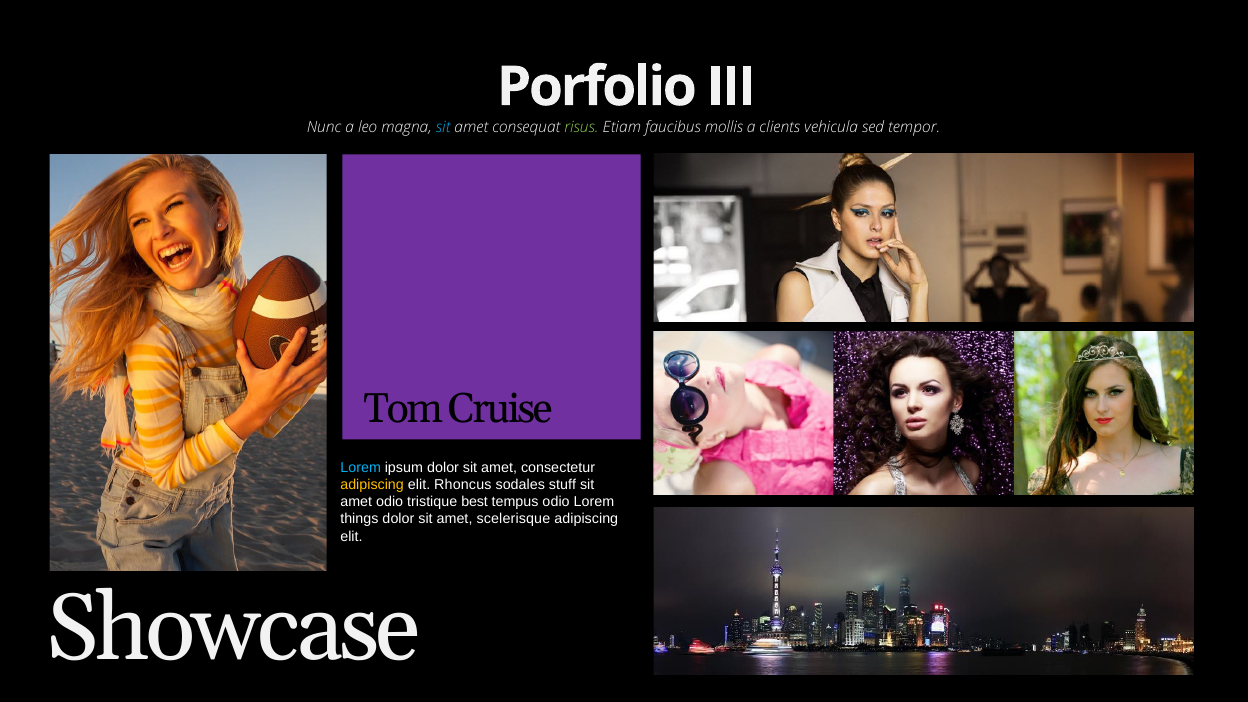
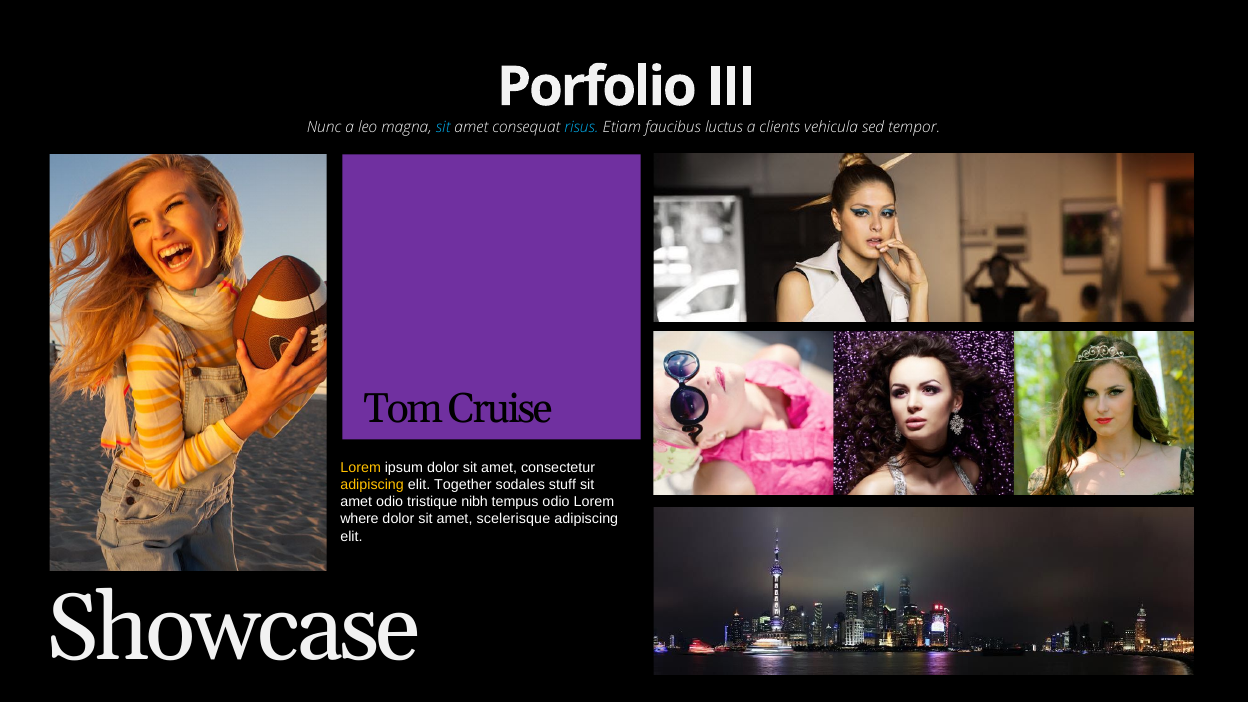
risus colour: light green -> light blue (581, 128)
mollis: mollis -> luctus (724, 128)
Lorem colour: light blue -> yellow (361, 468)
Rhoncus: Rhoncus -> Together (463, 485)
best: best -> nibh (475, 502)
things: things -> where (359, 519)
